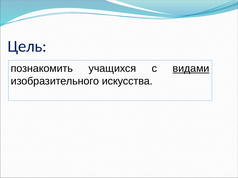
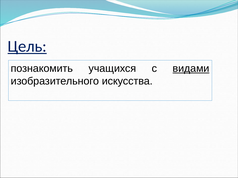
Цель underline: none -> present (27, 47)
